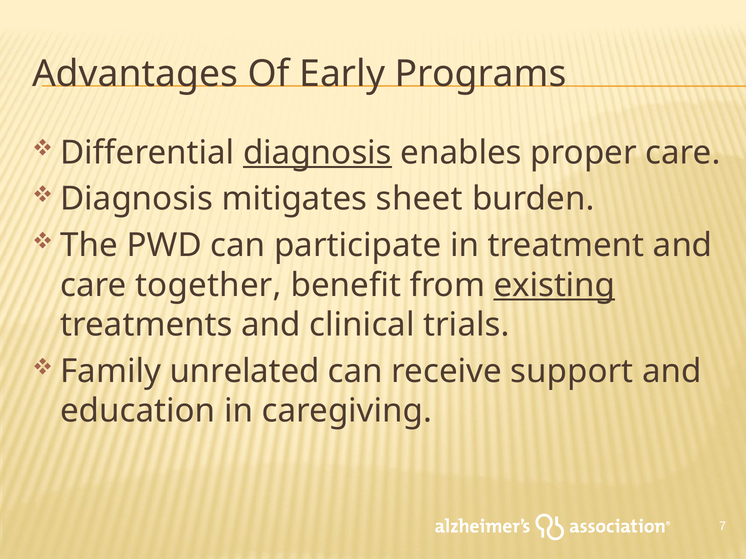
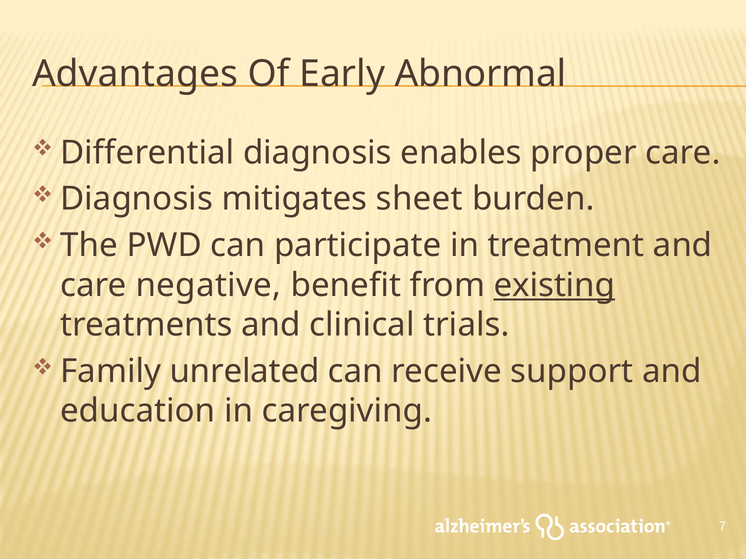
Programs: Programs -> Abnormal (481, 74)
diagnosis underline: present -> none (317, 153)
together: together -> negative (208, 285)
